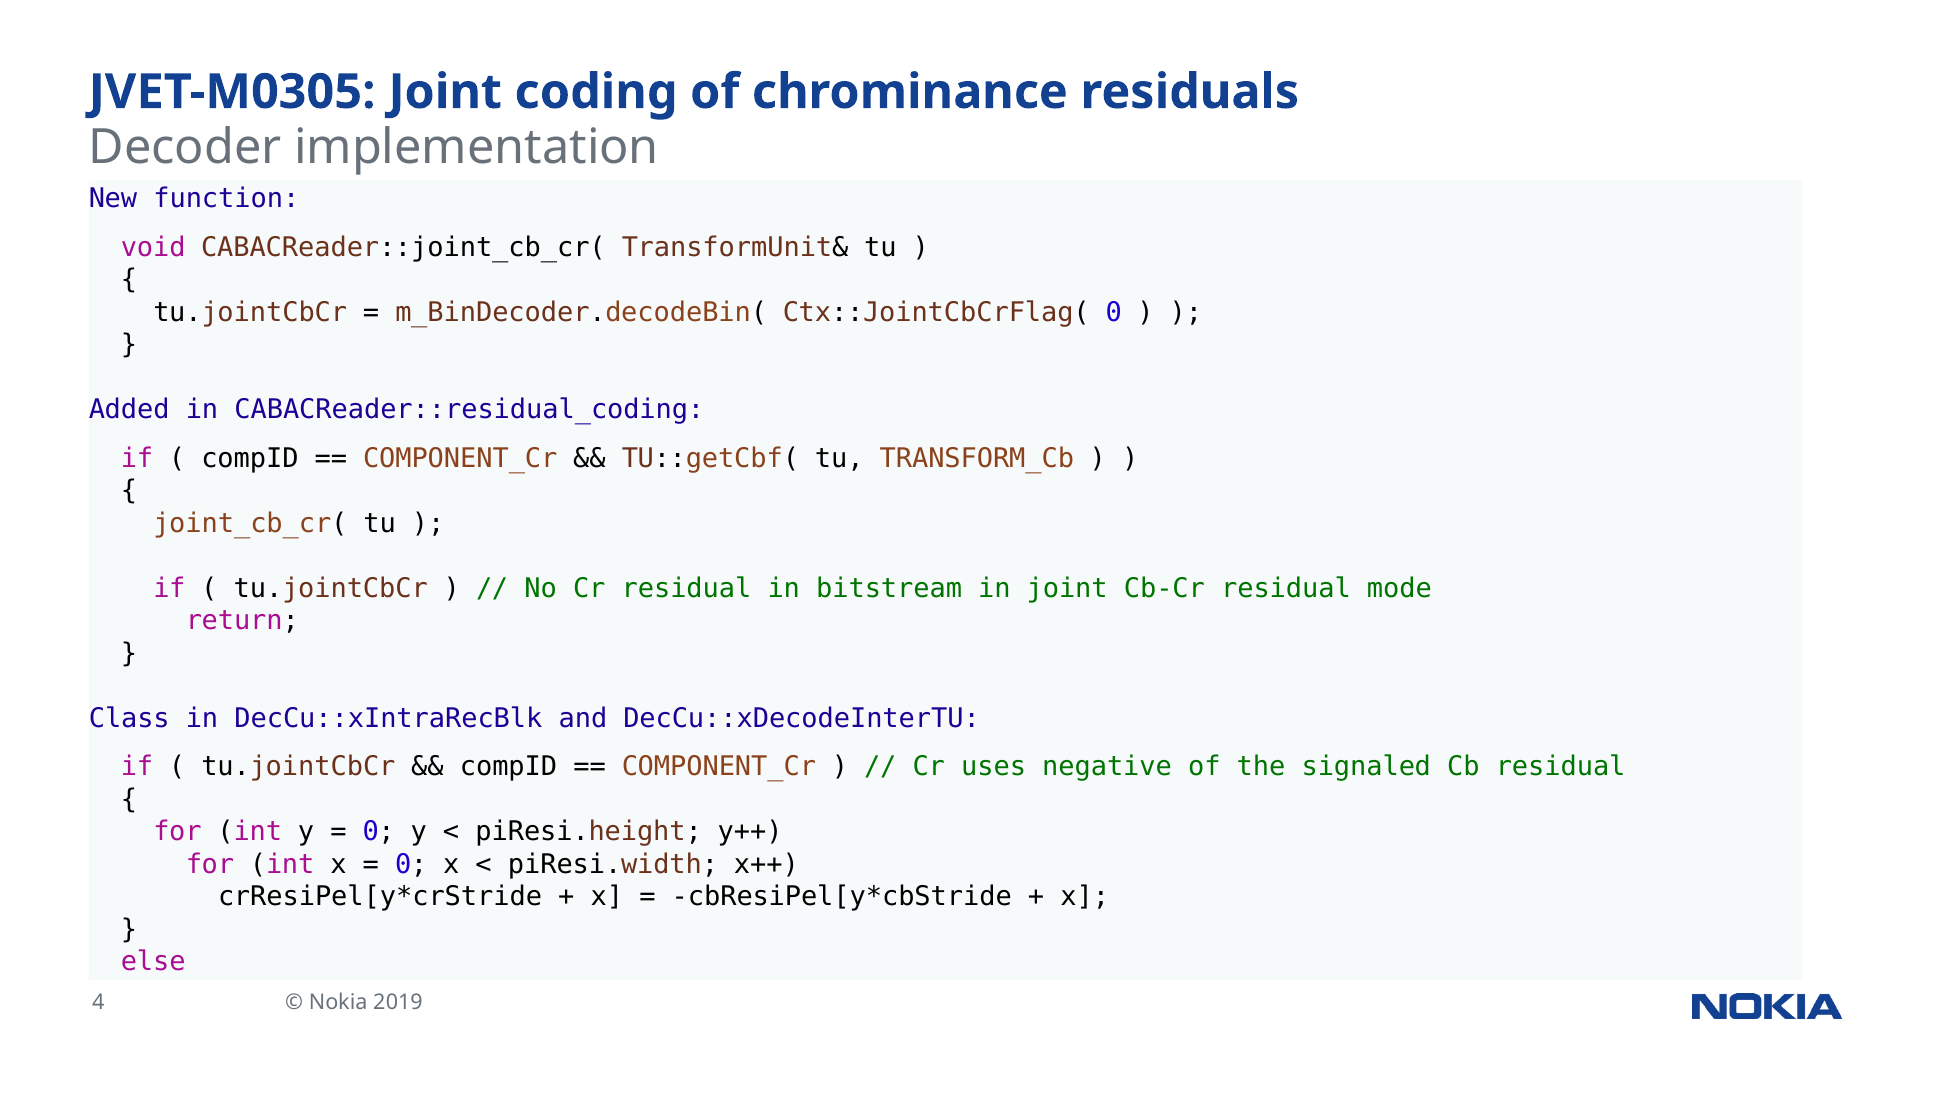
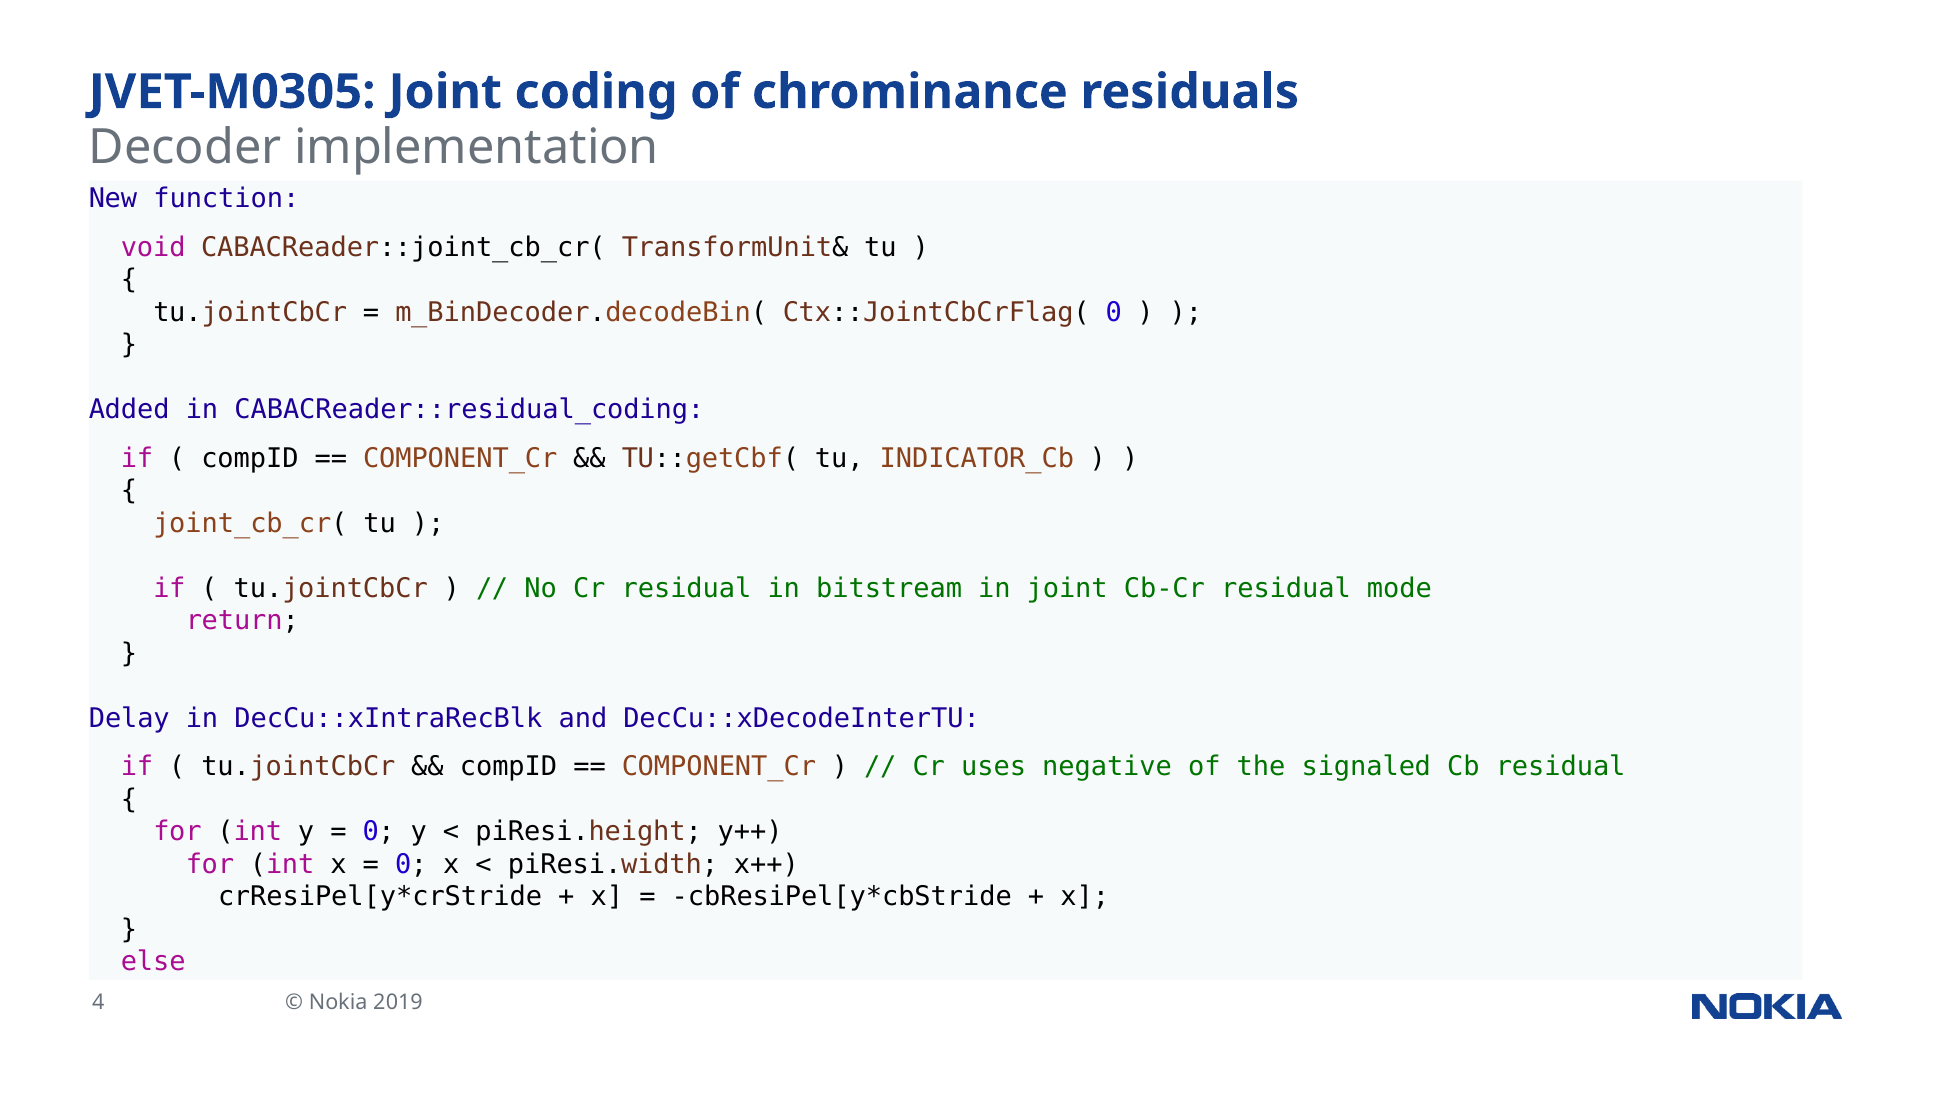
TRANSFORM_Cb: TRANSFORM_Cb -> INDICATOR_Cb (977, 458)
Class: Class -> Delay (129, 718)
